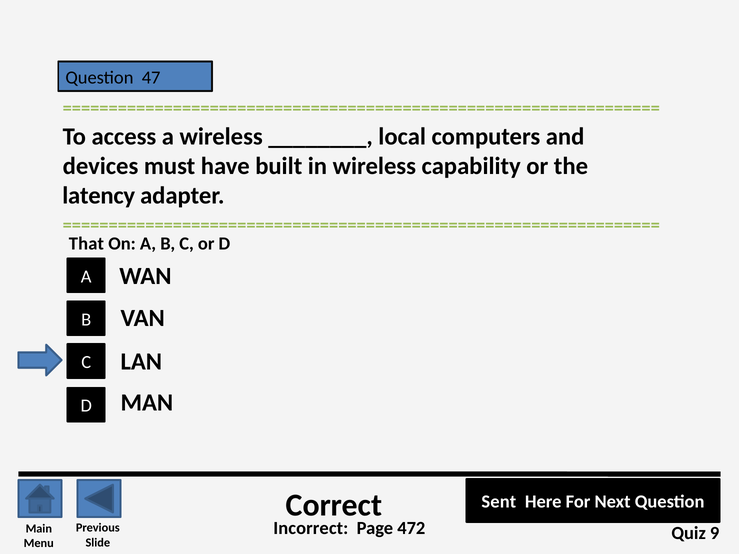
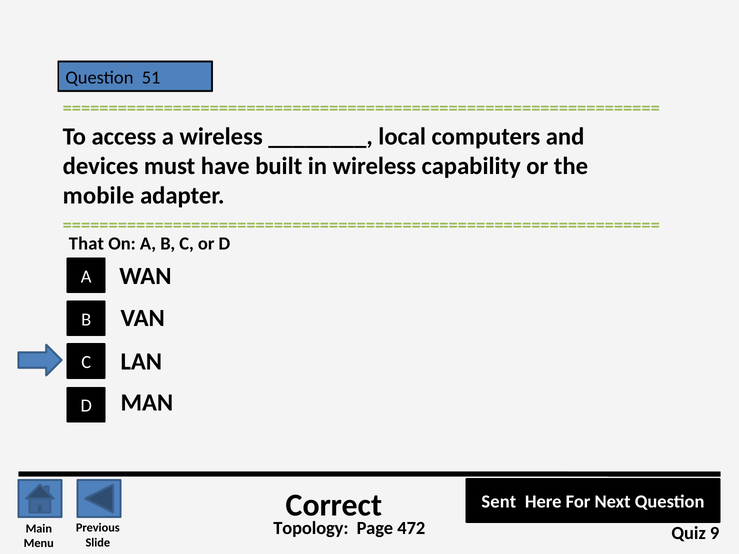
47: 47 -> 51 (151, 78)
latency: latency -> mobile (99, 196)
Incorrect: Incorrect -> Topology (311, 528)
